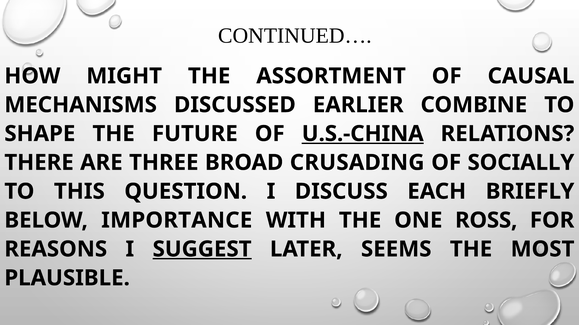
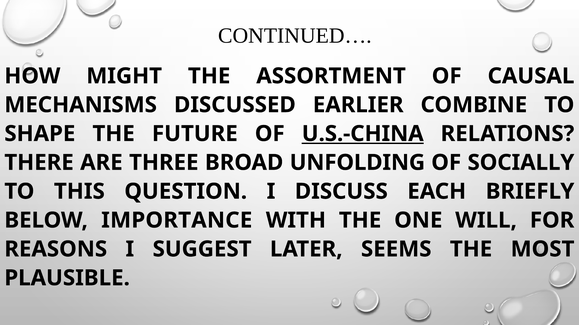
CRUSADING: CRUSADING -> UNFOLDING (357, 163)
ROSS: ROSS -> WILL (486, 221)
SUGGEST underline: present -> none (202, 250)
